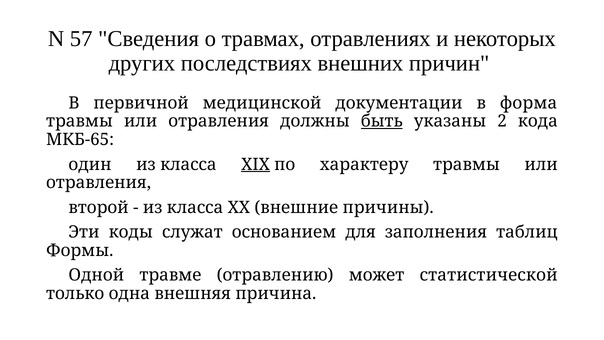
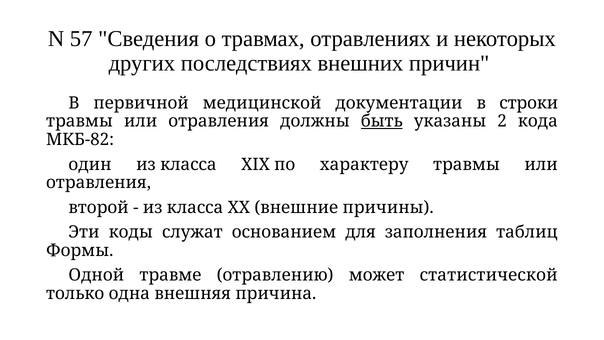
форма: форма -> строки (529, 103)
МКБ-65: МКБ-65 -> МКБ-82 (80, 140)
XIX underline: present -> none (256, 164)
